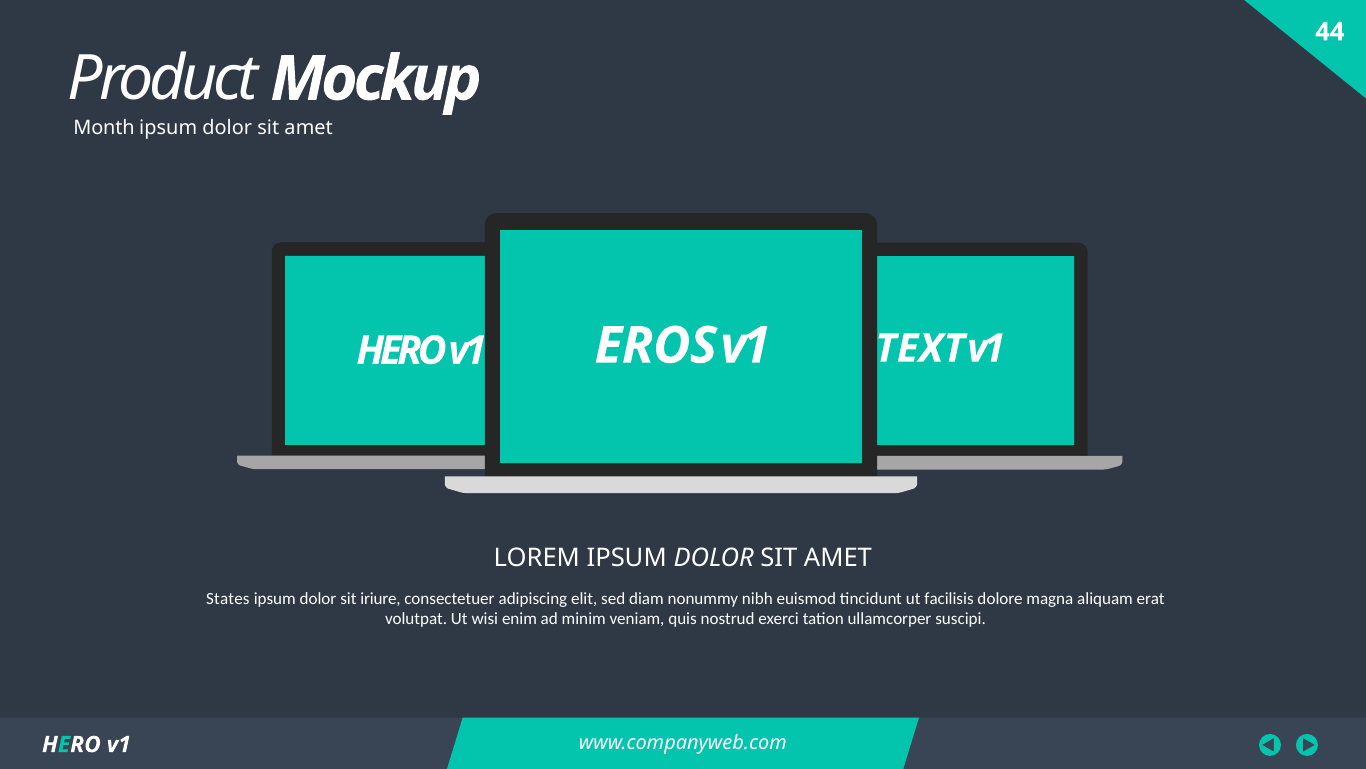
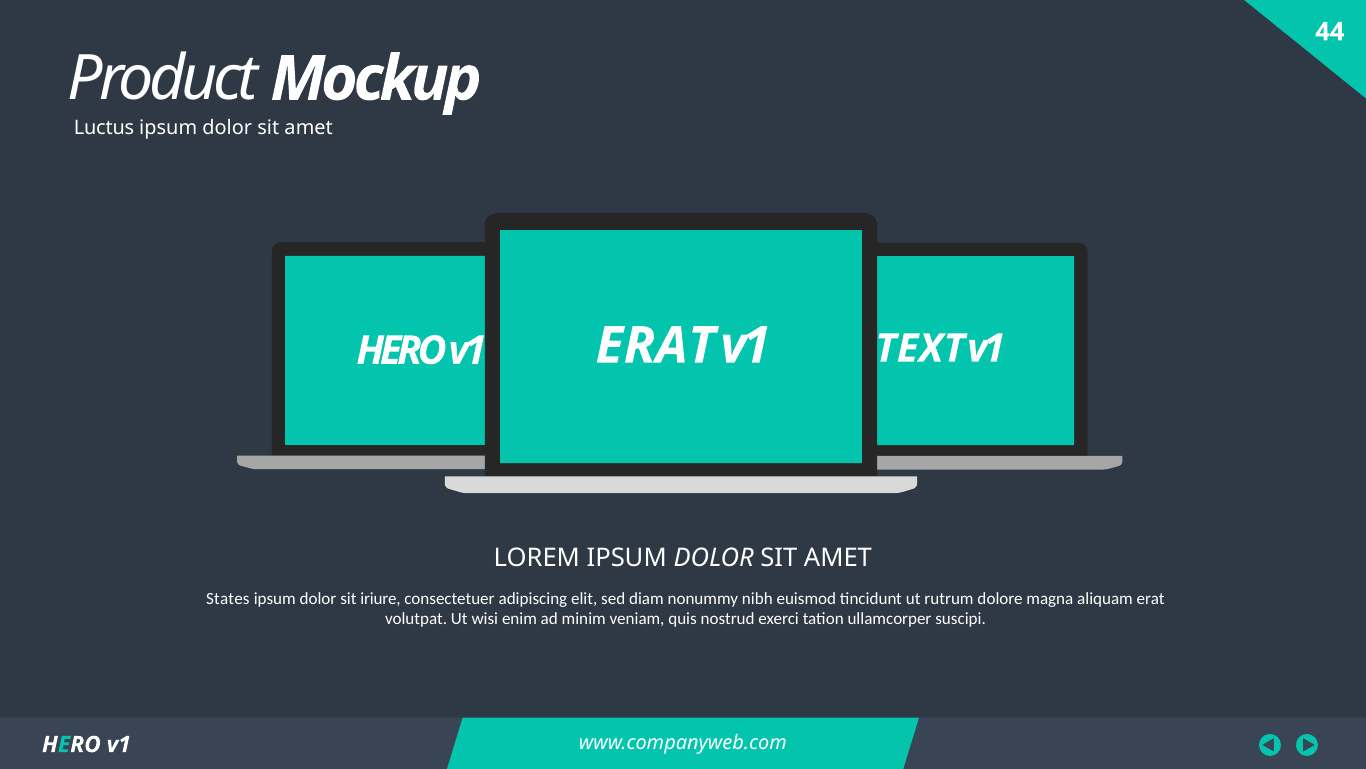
Month: Month -> Luctus (104, 128)
EROS: EROS -> ERAT (655, 346)
facilisis: facilisis -> rutrum (949, 598)
